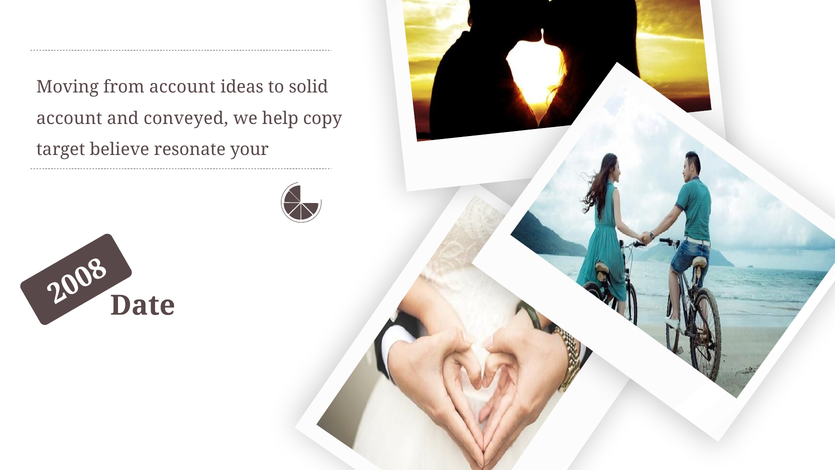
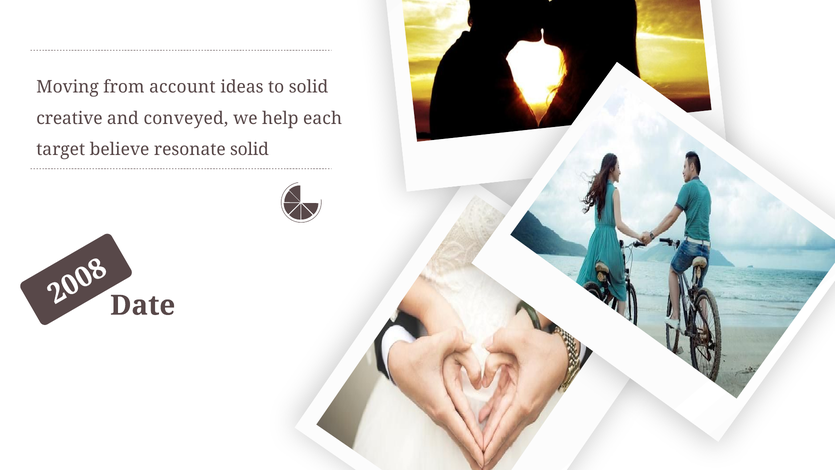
account: account -> creative (69, 118)
copy: copy -> each (323, 118)
resonate your: your -> solid (249, 150)
